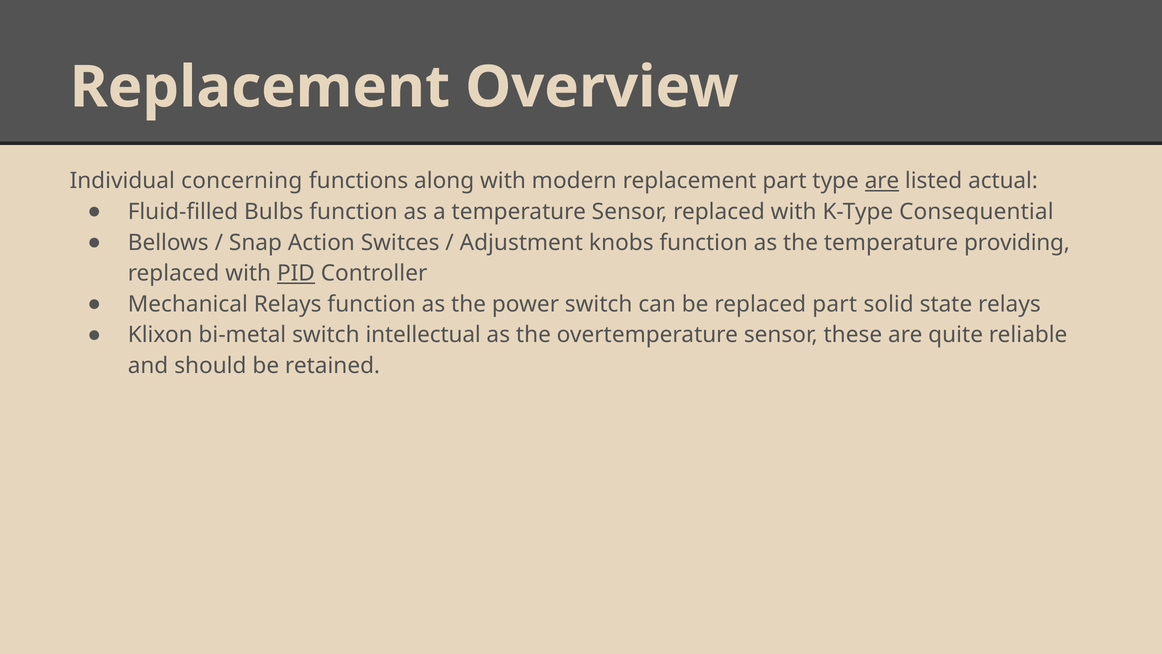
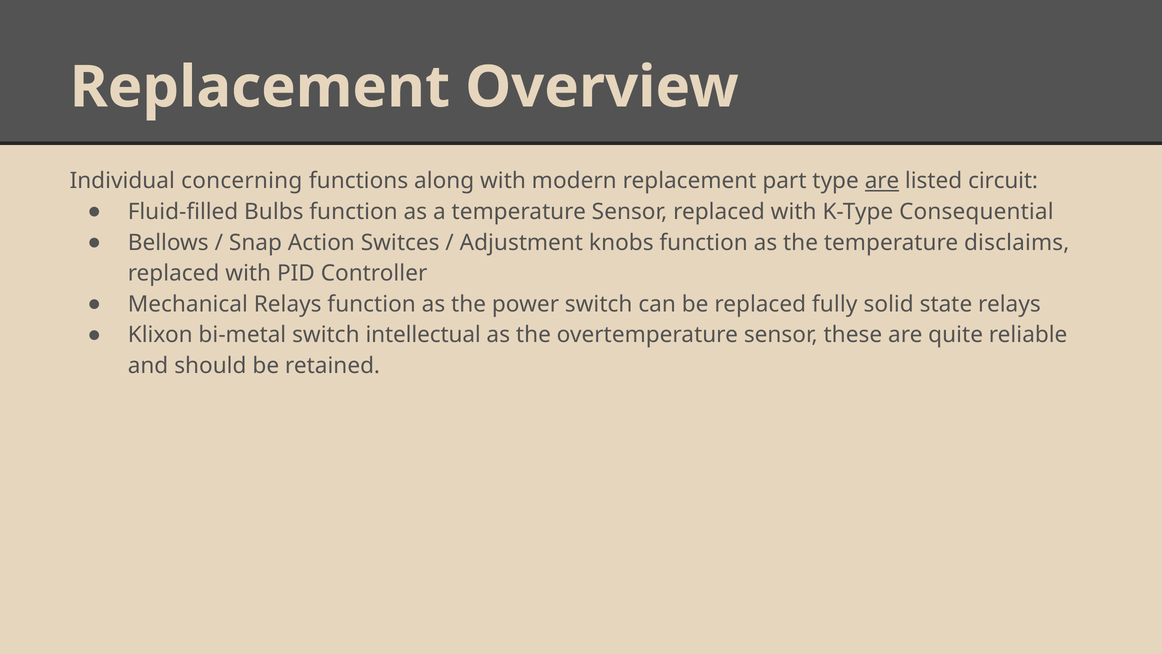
actual: actual -> circuit (1003, 181)
providing: providing -> disclaims (1017, 242)
PID underline: present -> none (296, 273)
replaced part: part -> fully (835, 304)
